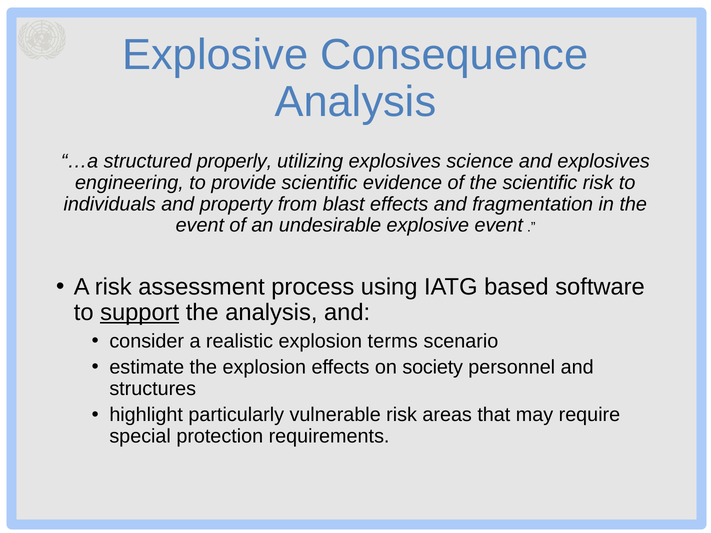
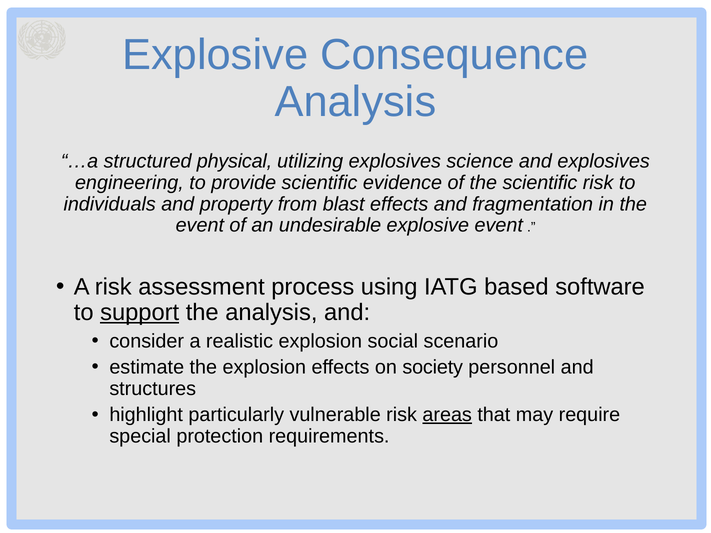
properly: properly -> physical (234, 161)
terms: terms -> social (393, 341)
areas underline: none -> present (447, 415)
